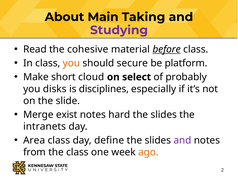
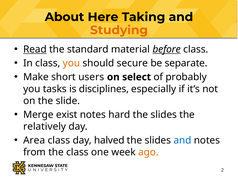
Main: Main -> Here (103, 17)
Studying colour: purple -> orange (119, 30)
Read underline: none -> present (35, 49)
cohesive: cohesive -> standard (88, 49)
platform: platform -> separate (186, 63)
cloud: cloud -> users (91, 77)
disks: disks -> tasks (55, 89)
intranets: intranets -> relatively (45, 127)
define: define -> halved (109, 141)
and colour: purple -> blue (182, 141)
